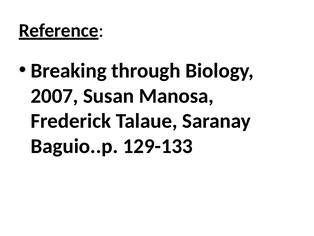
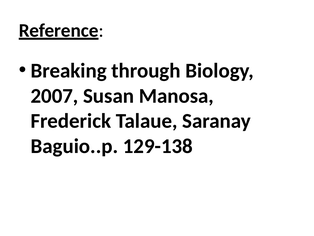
129-133: 129-133 -> 129-138 (158, 146)
